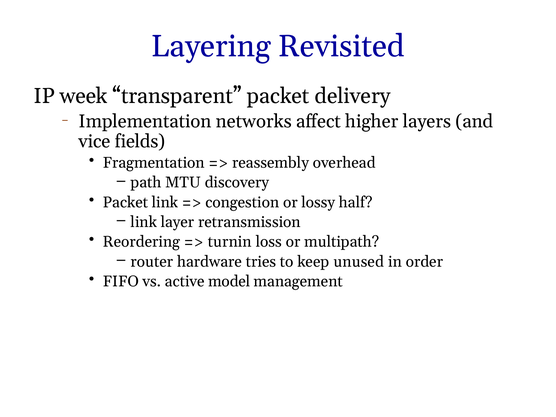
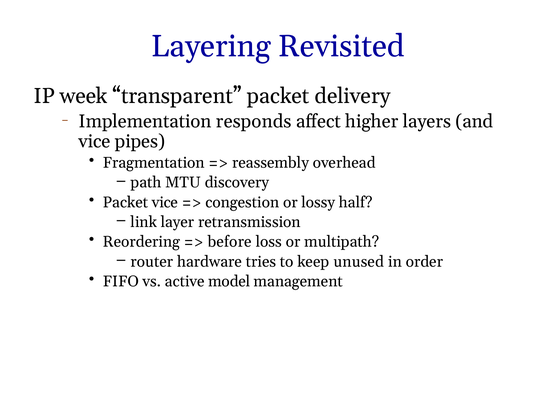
networks: networks -> responds (254, 121)
fields: fields -> pipes (140, 141)
Packet link: link -> vice (165, 202)
turnin: turnin -> before (230, 242)
